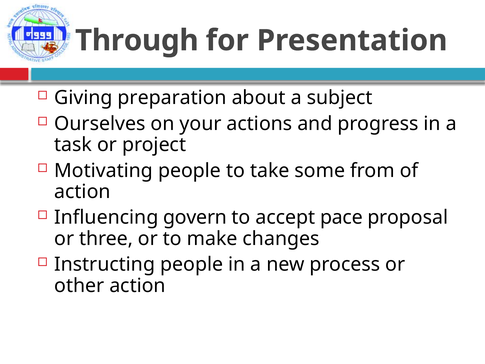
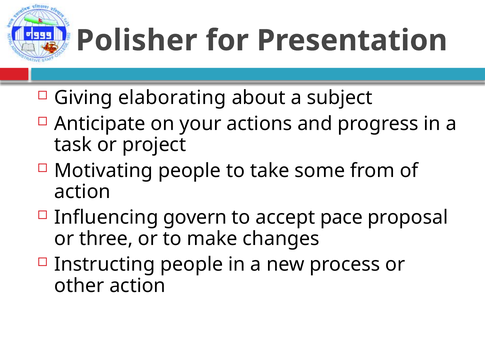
Through: Through -> Polisher (137, 40)
preparation: preparation -> elaborating (172, 98)
Ourselves: Ourselves -> Anticipate (100, 124)
